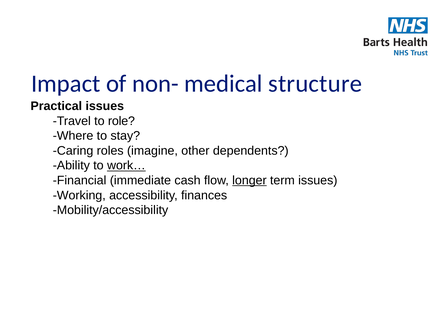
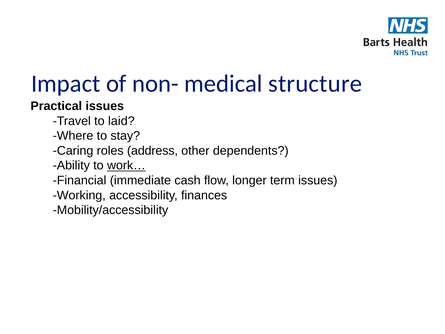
role: role -> laid (121, 121)
imagine: imagine -> address (152, 151)
longer underline: present -> none (249, 180)
